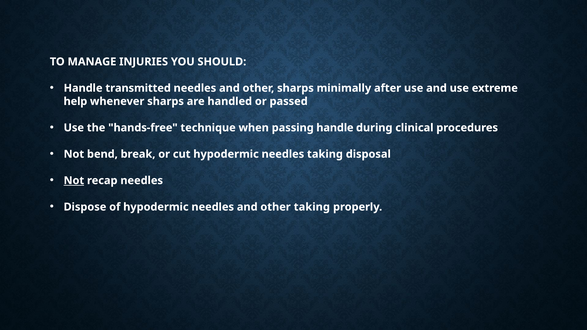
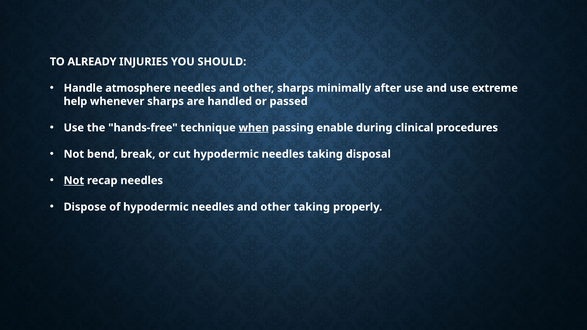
MANAGE: MANAGE -> ALREADY (92, 62)
transmitted: transmitted -> atmosphere (138, 88)
when underline: none -> present (254, 128)
passing handle: handle -> enable (335, 128)
